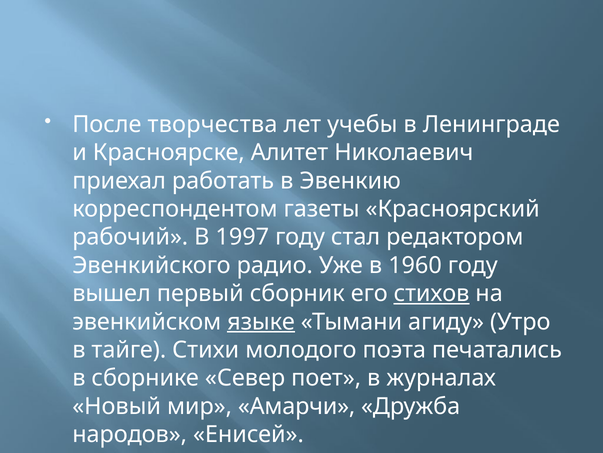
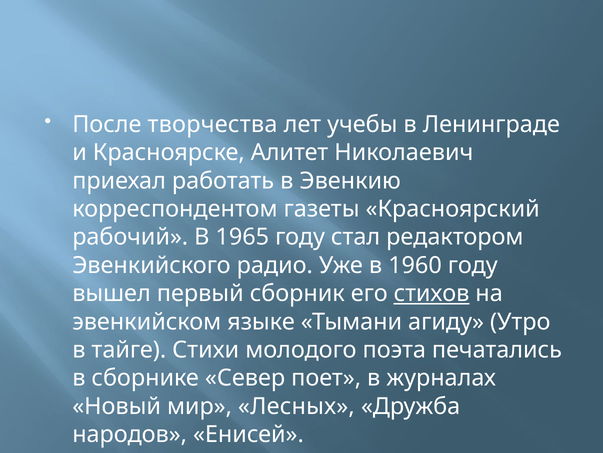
1997: 1997 -> 1965 (242, 237)
языке underline: present -> none (261, 321)
Амарчи: Амарчи -> Лесных (296, 406)
